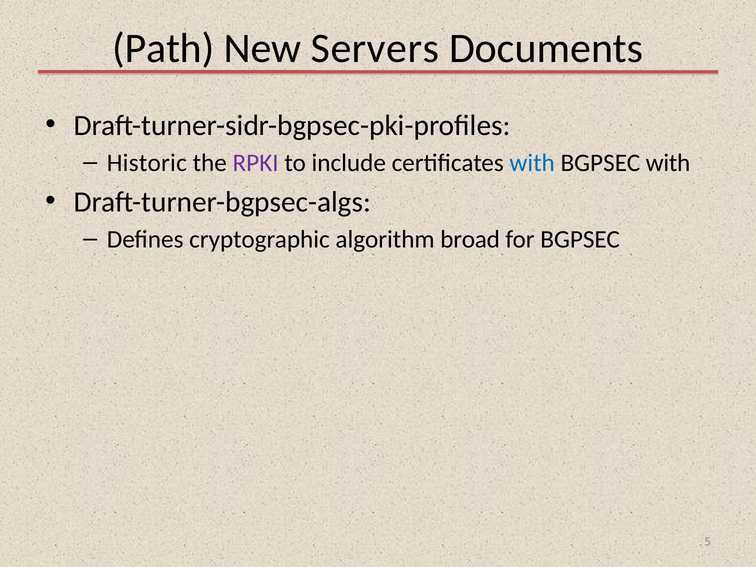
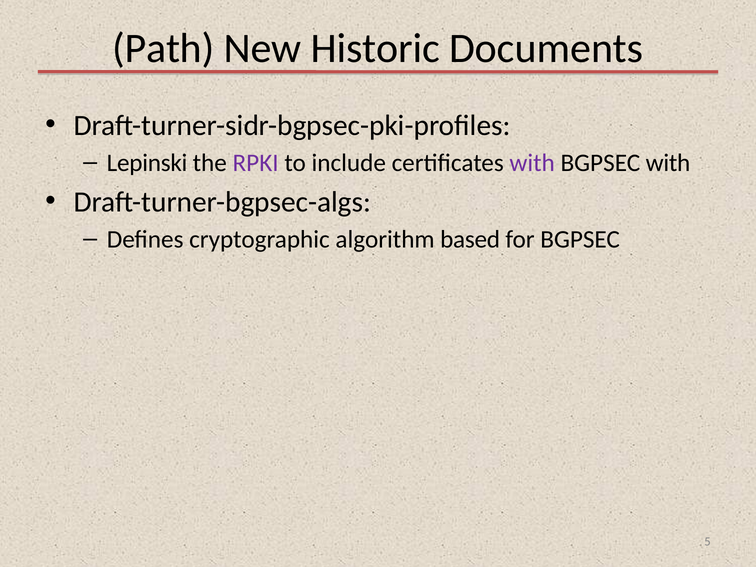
Servers: Servers -> Historic (375, 49)
Historic: Historic -> Lepinski (147, 163)
with colour: blue -> purple (532, 163)
broad: broad -> based (470, 239)
